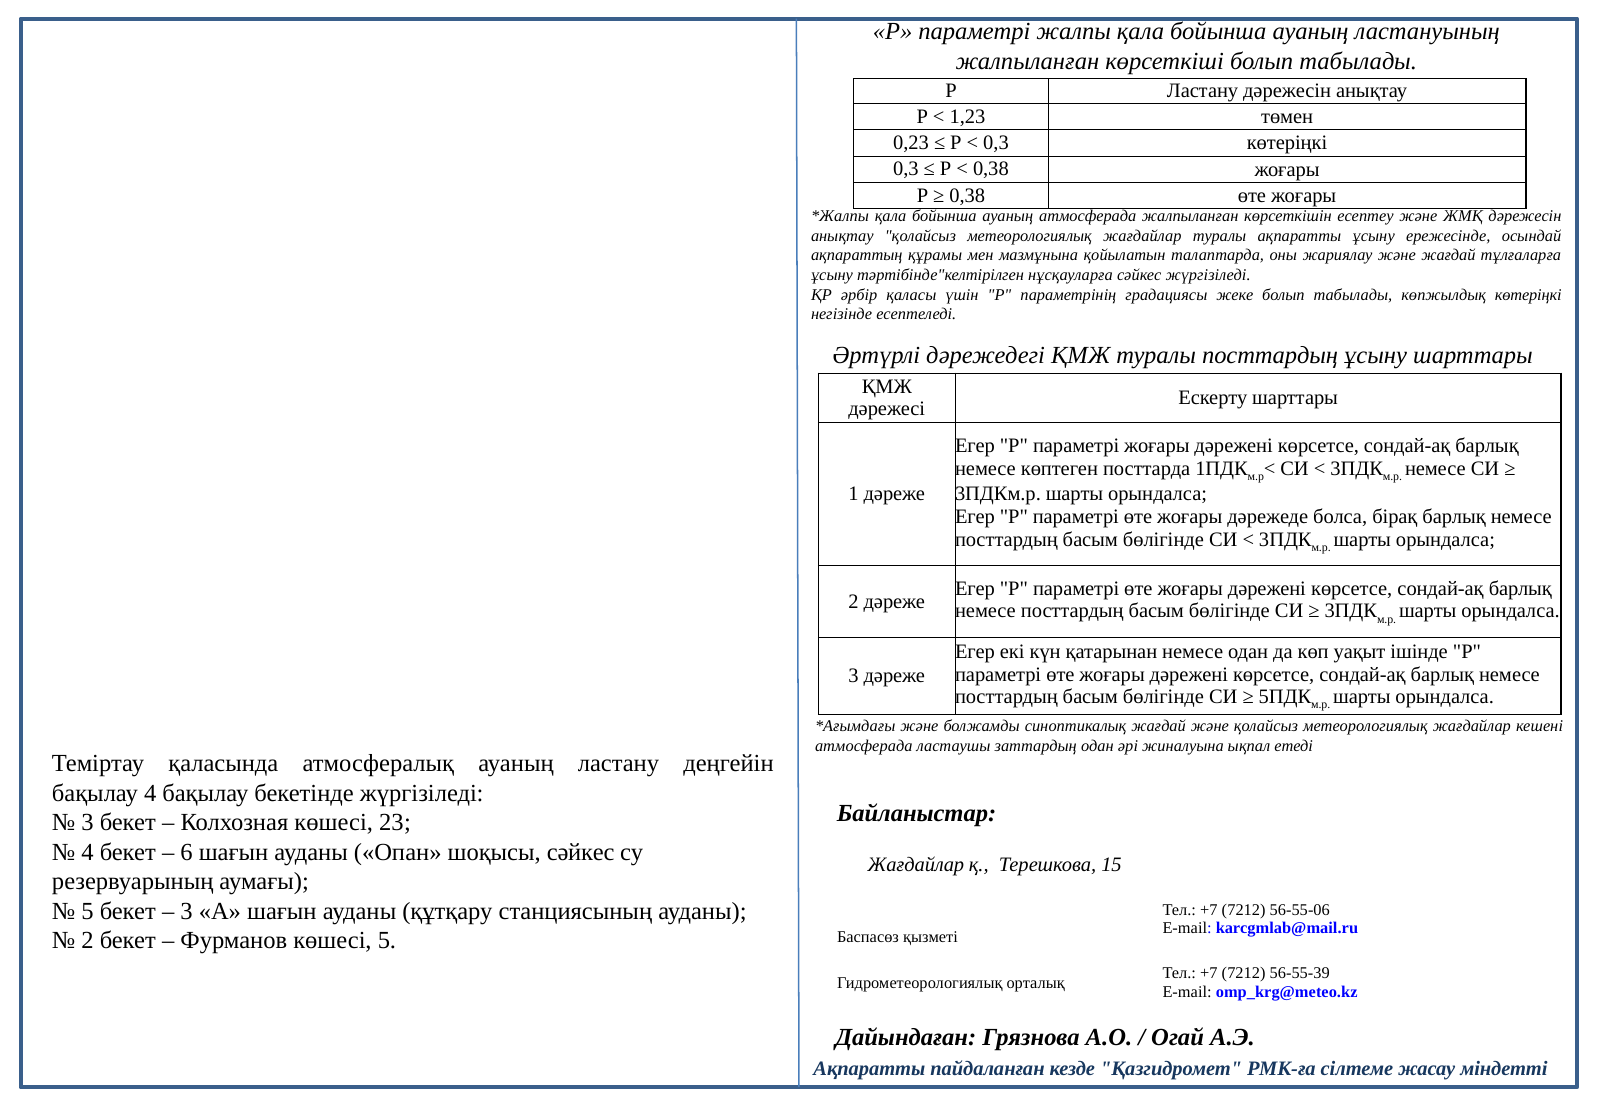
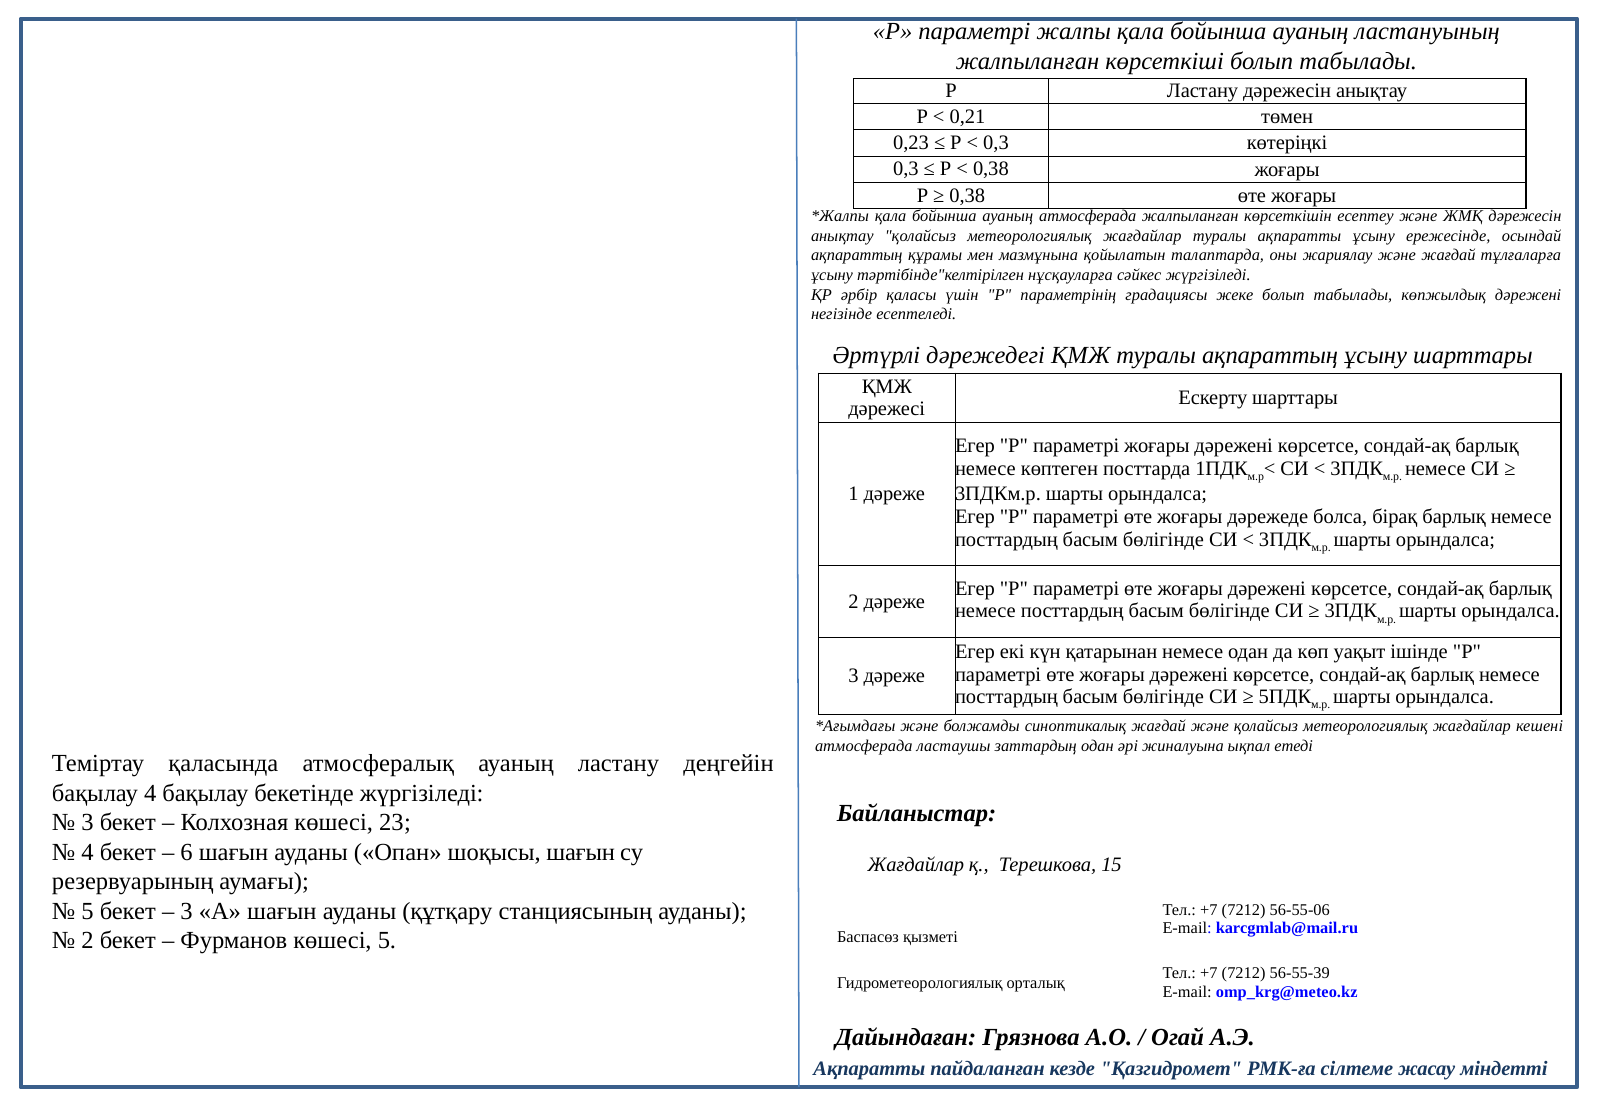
1,23: 1,23 -> 0,21 (968, 116)
көпжылдық көтеріңкі: көтеріңкі -> дәрежені (1528, 295)
туралы посттардың: посттардың -> ақпараттың (1270, 355)
шоқысы сәйкес: сәйкес -> шағын (581, 852)
